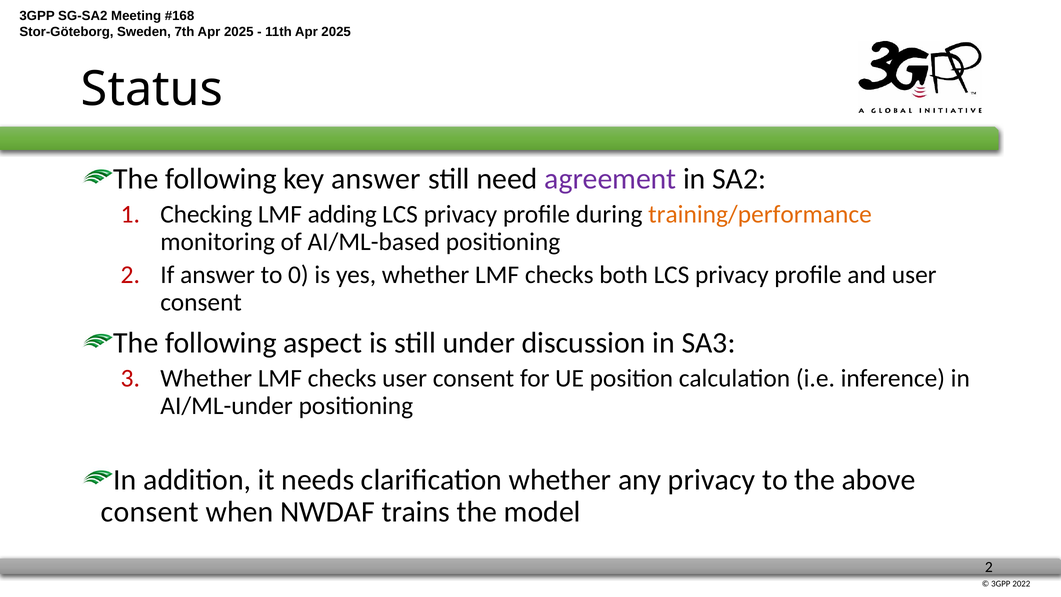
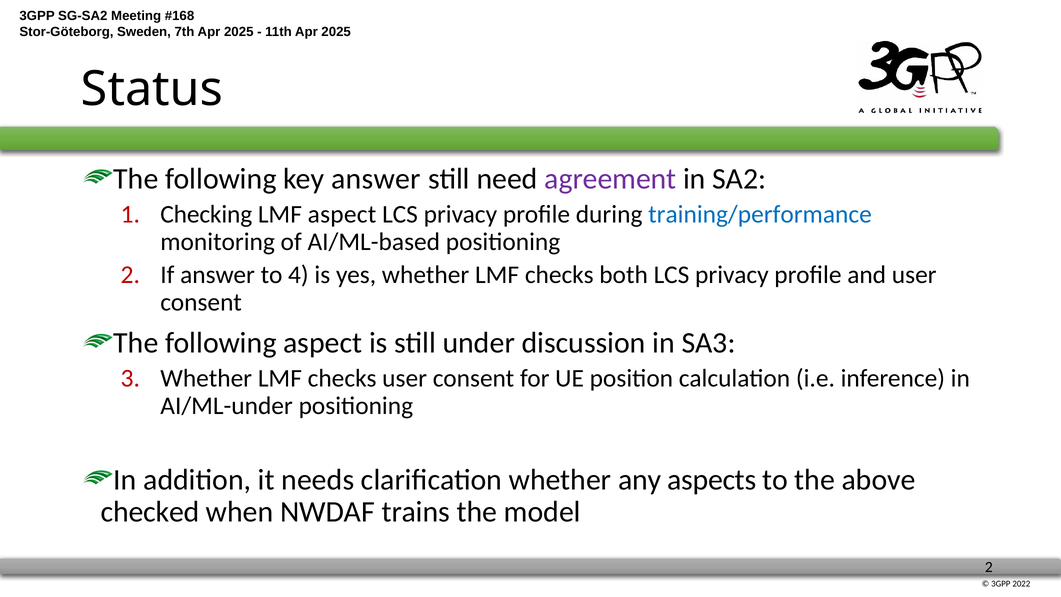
LMF adding: adding -> aspect (342, 214)
training/performance colour: orange -> blue (760, 214)
0: 0 -> 4 (298, 275)
any privacy: privacy -> aspects (712, 480)
consent: consent -> checked (150, 512)
